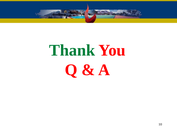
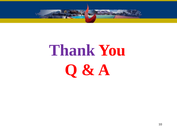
Thank colour: green -> purple (72, 50)
